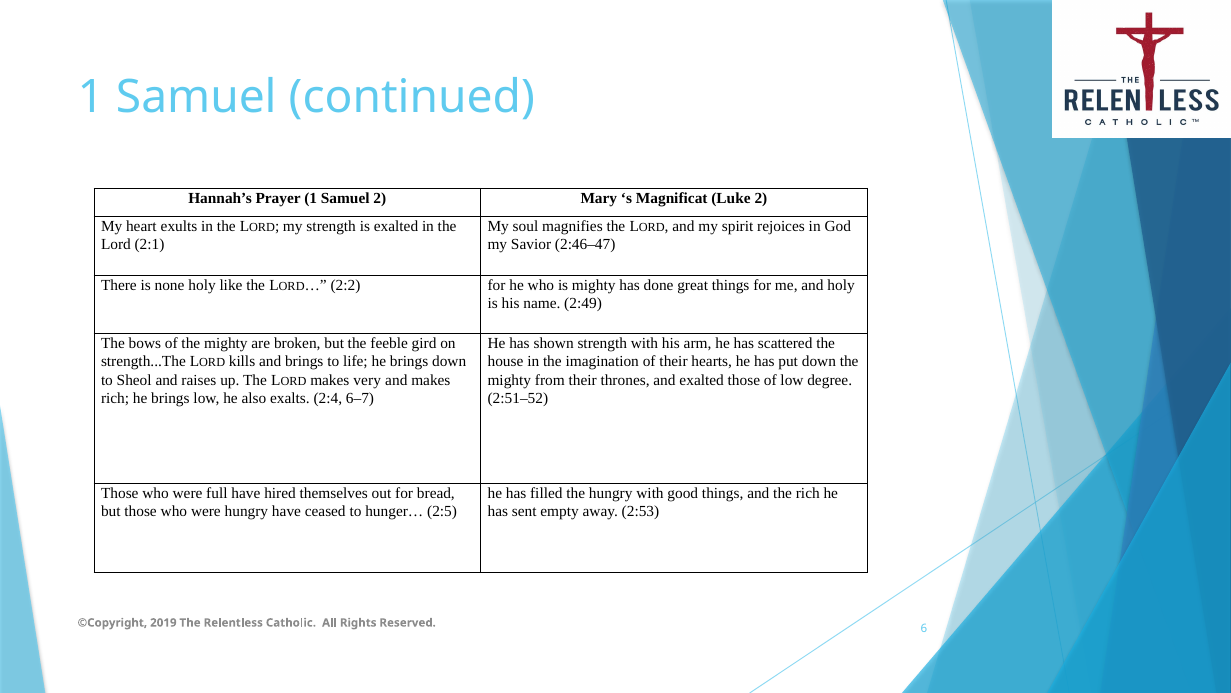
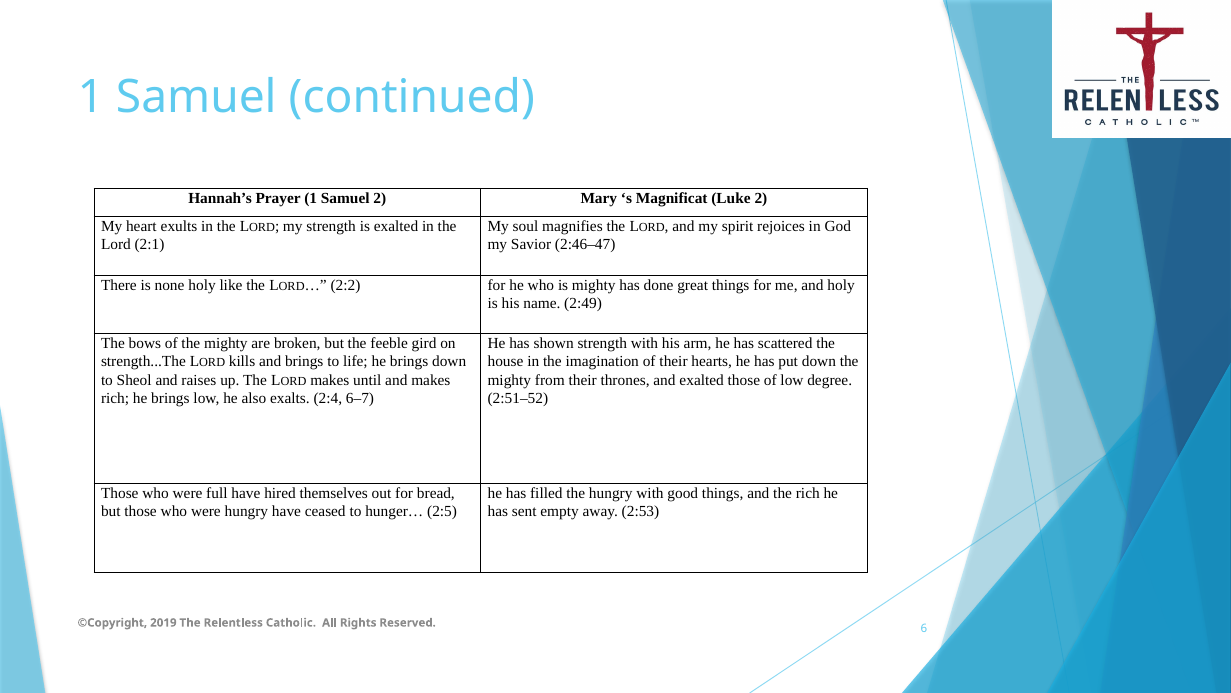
very: very -> until (367, 380)
